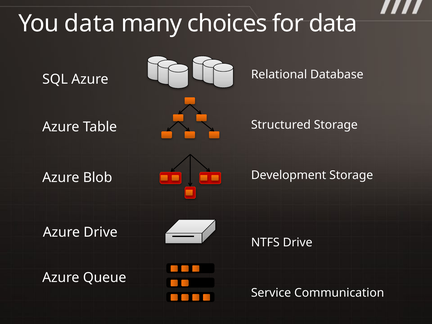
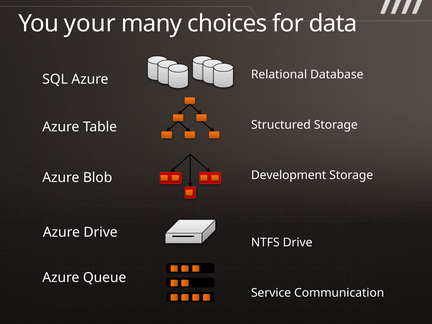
You data: data -> your (90, 24)
